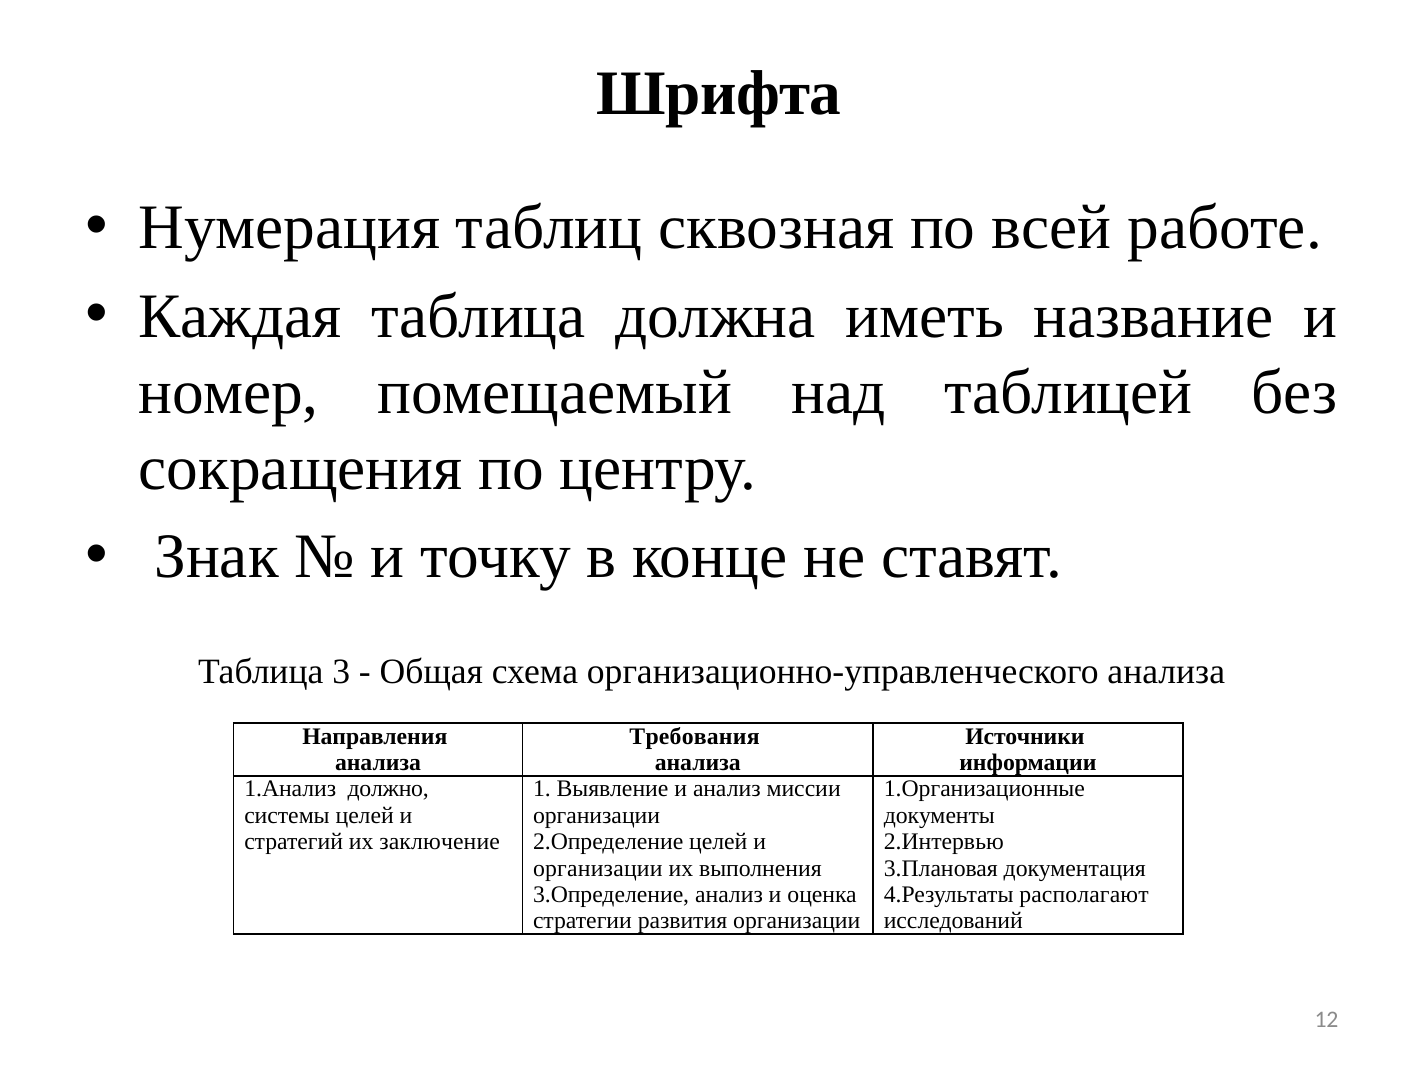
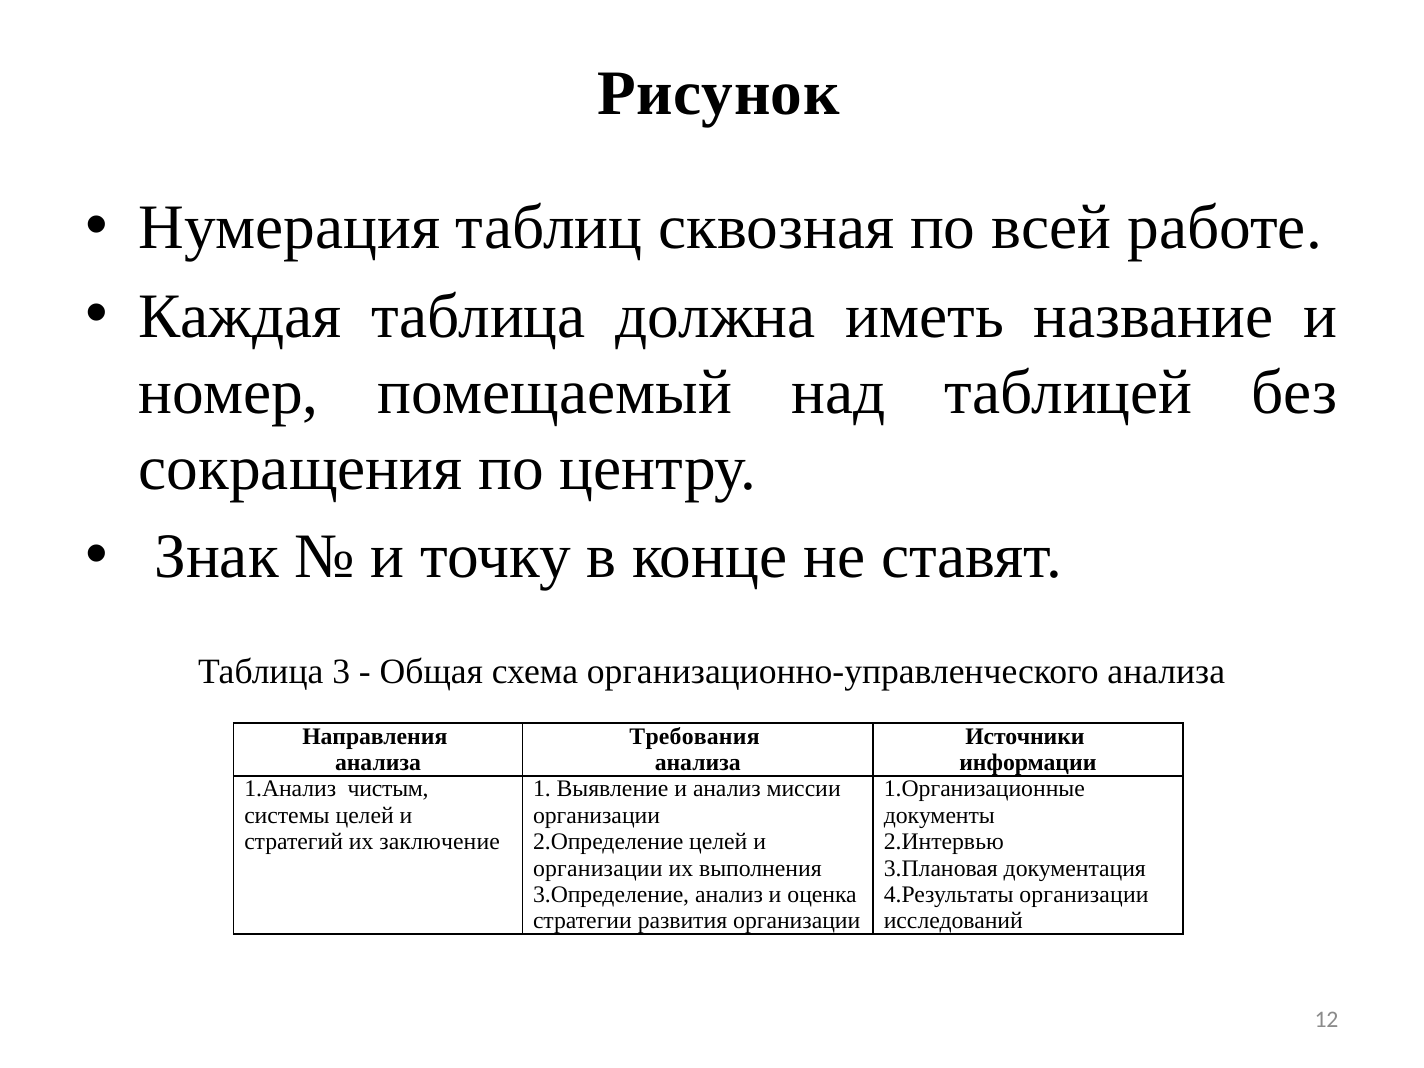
Шрифта: Шрифта -> Рисунок (718, 93)
должно: должно -> чистым (388, 789)
4.Результаты располагают: располагают -> организации (1084, 895)
